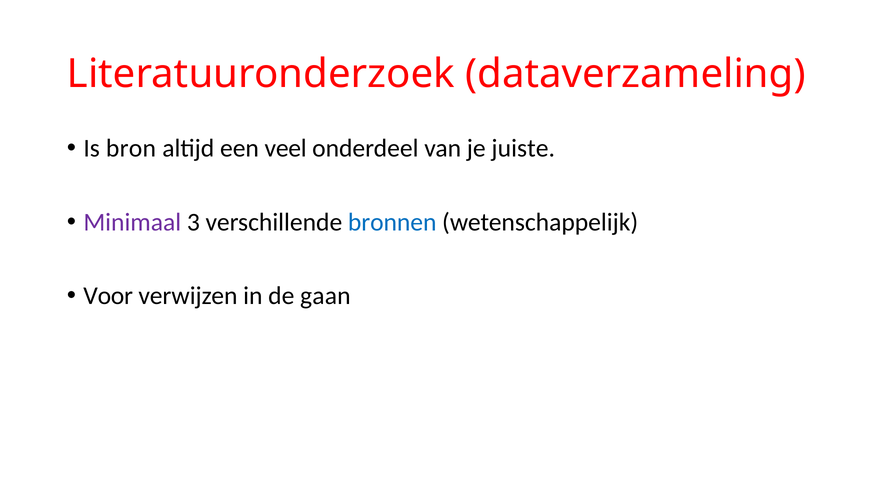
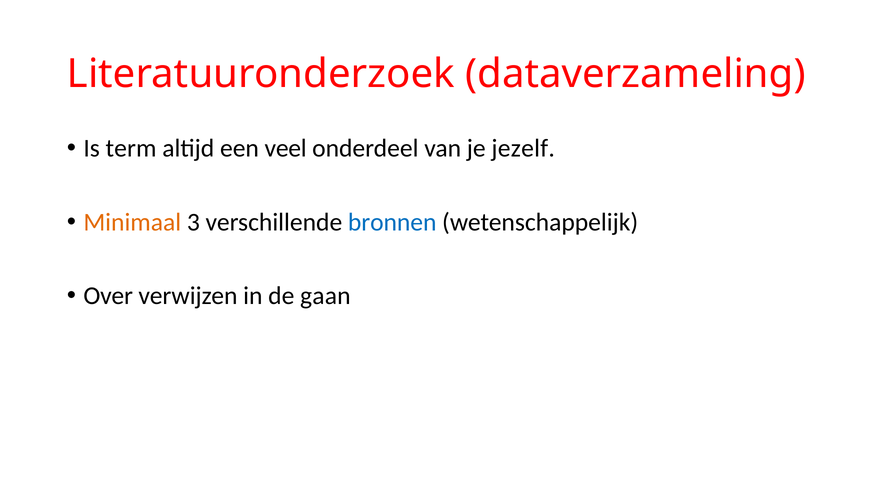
bron: bron -> term (131, 148)
juiste: juiste -> jezelf (523, 148)
Minimaal colour: purple -> orange (132, 222)
Voor: Voor -> Over (108, 296)
